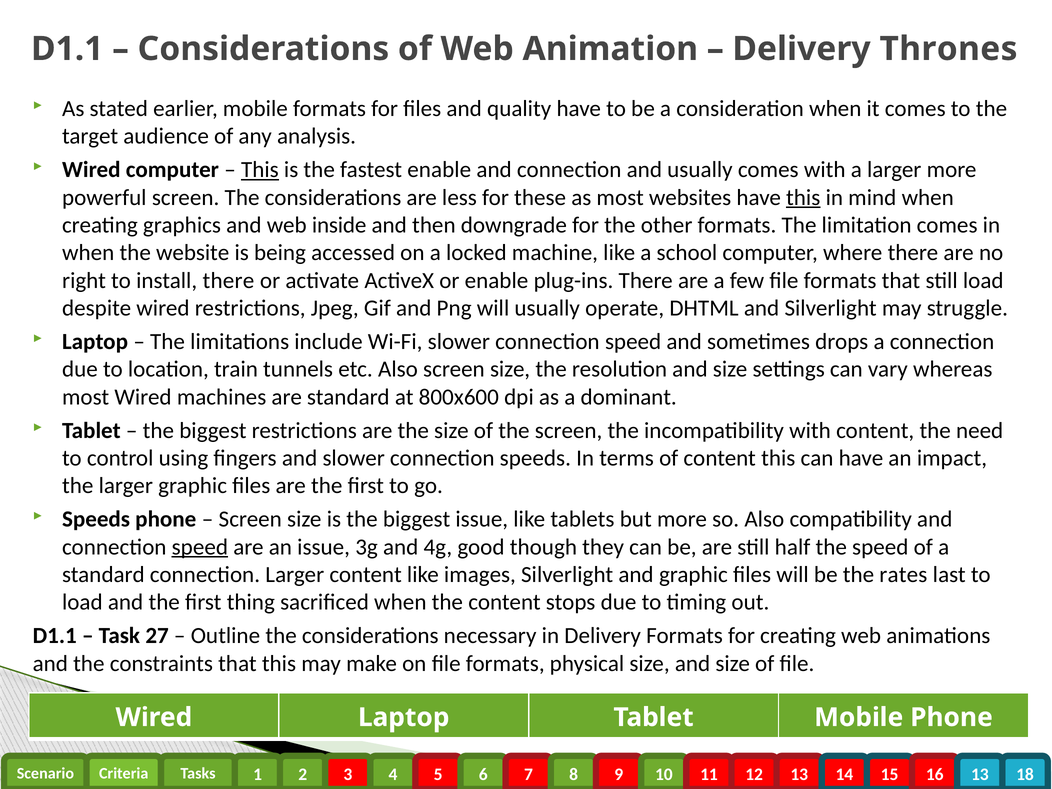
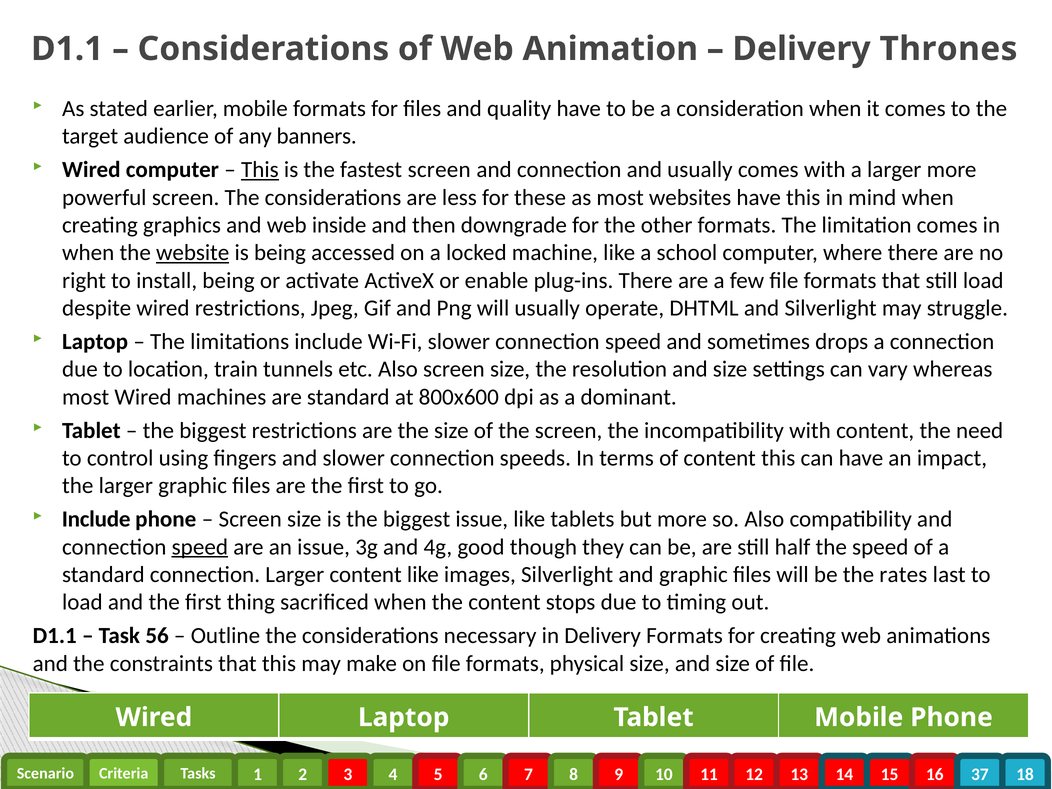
analysis: analysis -> banners (317, 136)
fastest enable: enable -> screen (439, 170)
this underline: present -> none (803, 197)
website underline: none -> present (193, 253)
install there: there -> being (228, 280)
Speeds: Speeds -> Include (96, 519)
27: 27 -> 56 (157, 636)
13: 13 -> 37 (980, 774)
